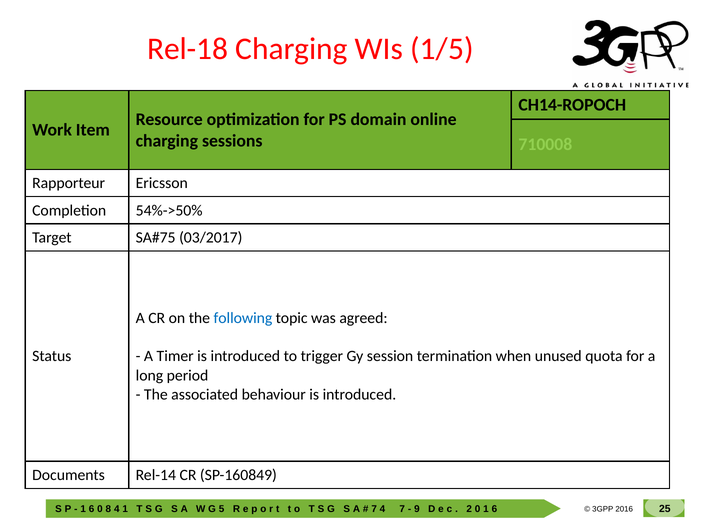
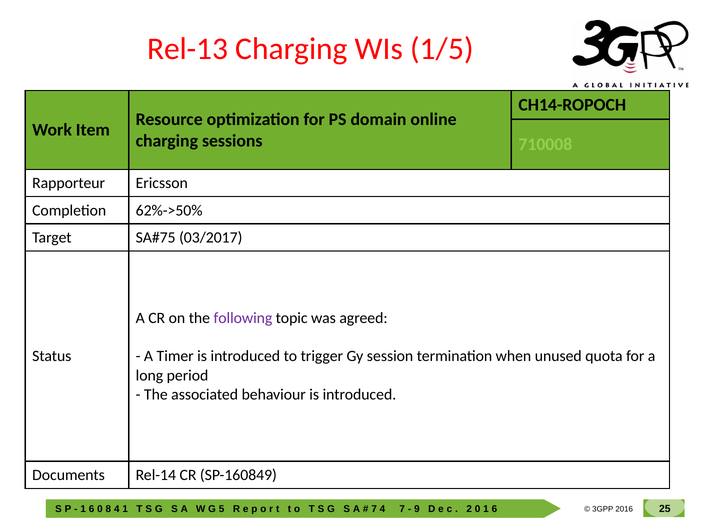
Rel-18: Rel-18 -> Rel-13 (188, 49)
54%->50%: 54%->50% -> 62%->50% (169, 211)
following colour: blue -> purple (243, 318)
